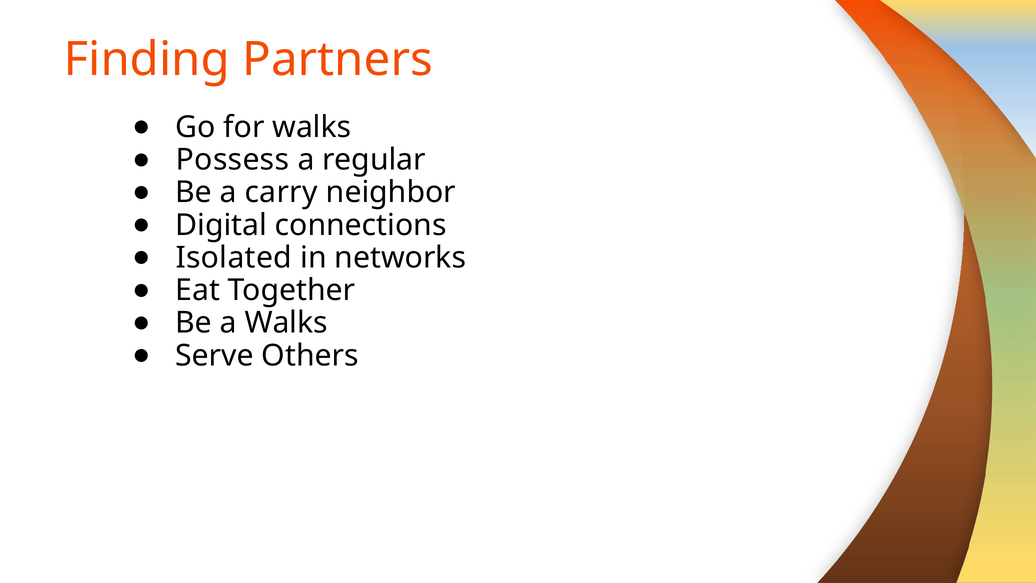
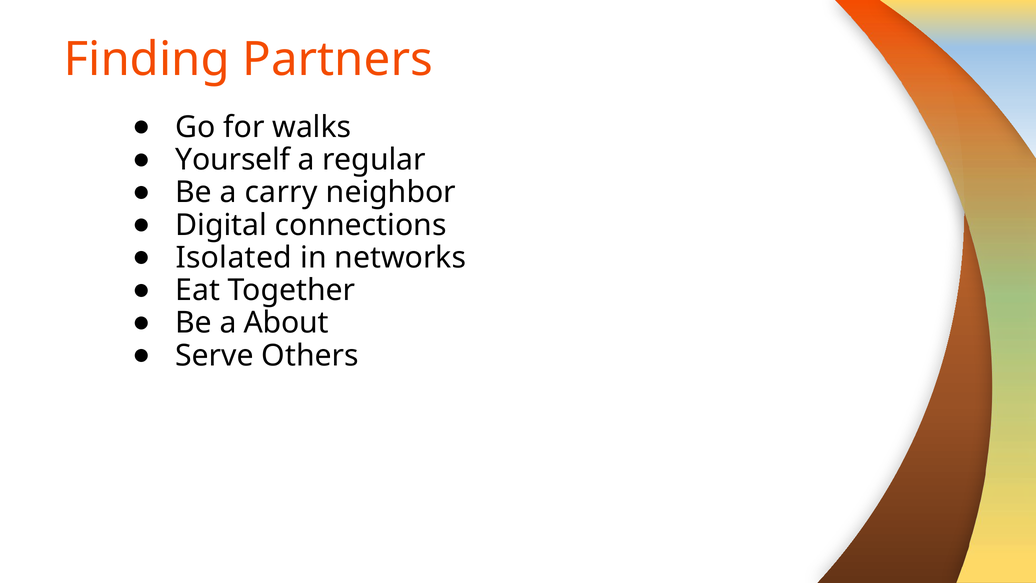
Possess: Possess -> Yourself (233, 160)
a Walks: Walks -> About (286, 323)
